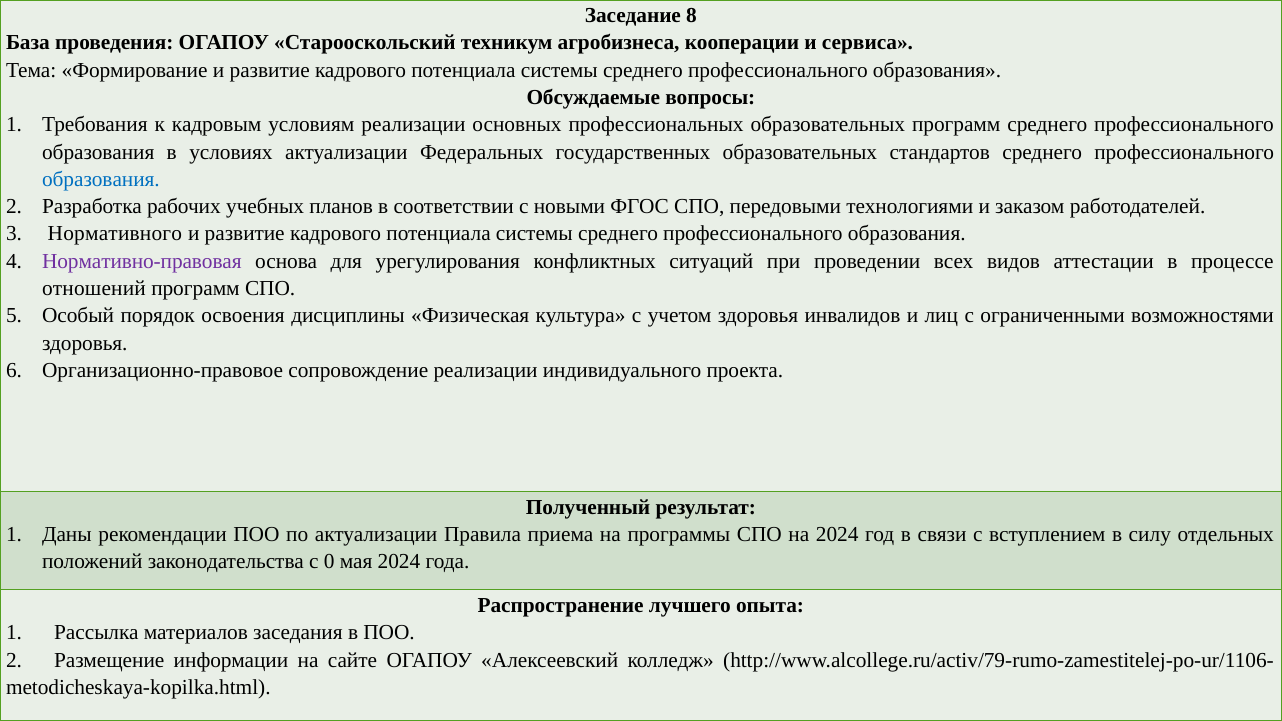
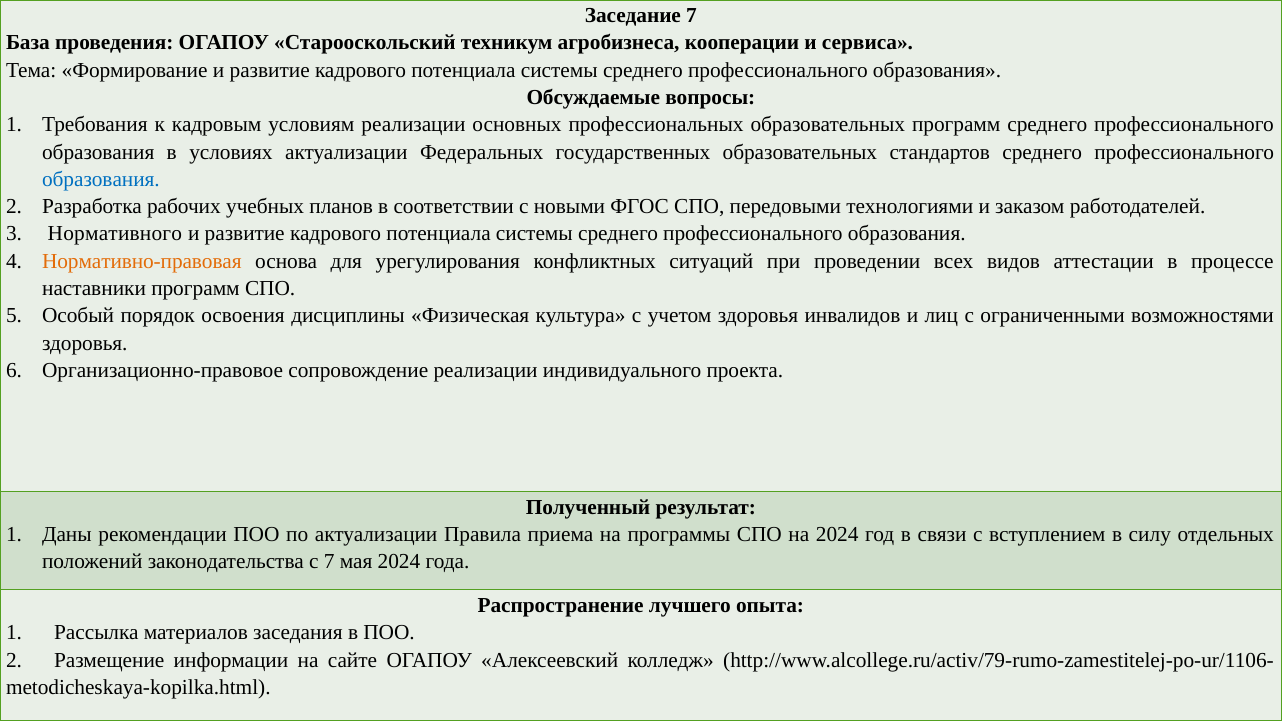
Заседание 8: 8 -> 7 (692, 16)
Нормативно-правовая colour: purple -> orange (142, 261)
отношений: отношений -> наставники (94, 289)
с 0: 0 -> 7 (329, 562)
